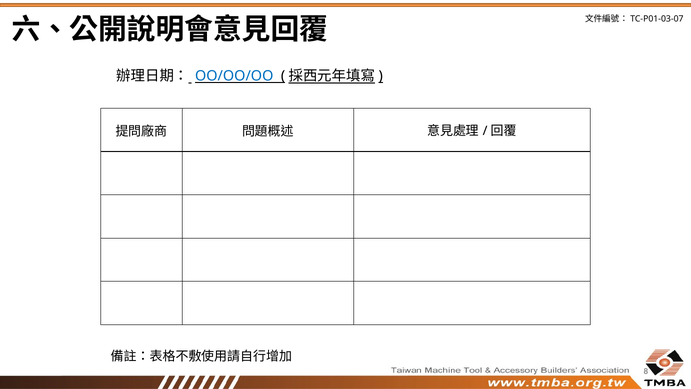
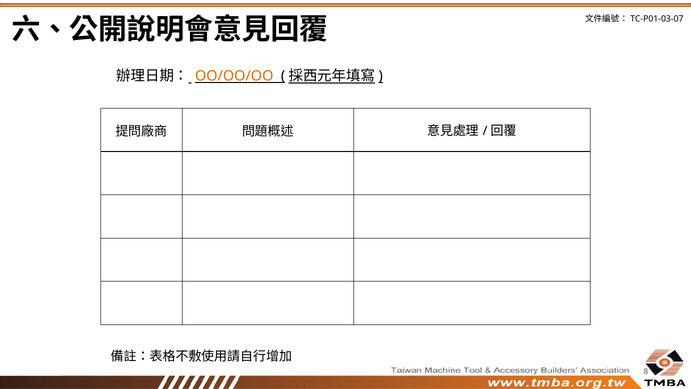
OO/OO/OO colour: blue -> orange (234, 76)
